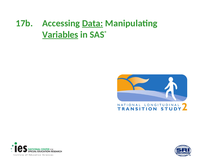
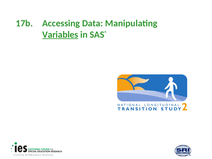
Data underline: present -> none (93, 23)
